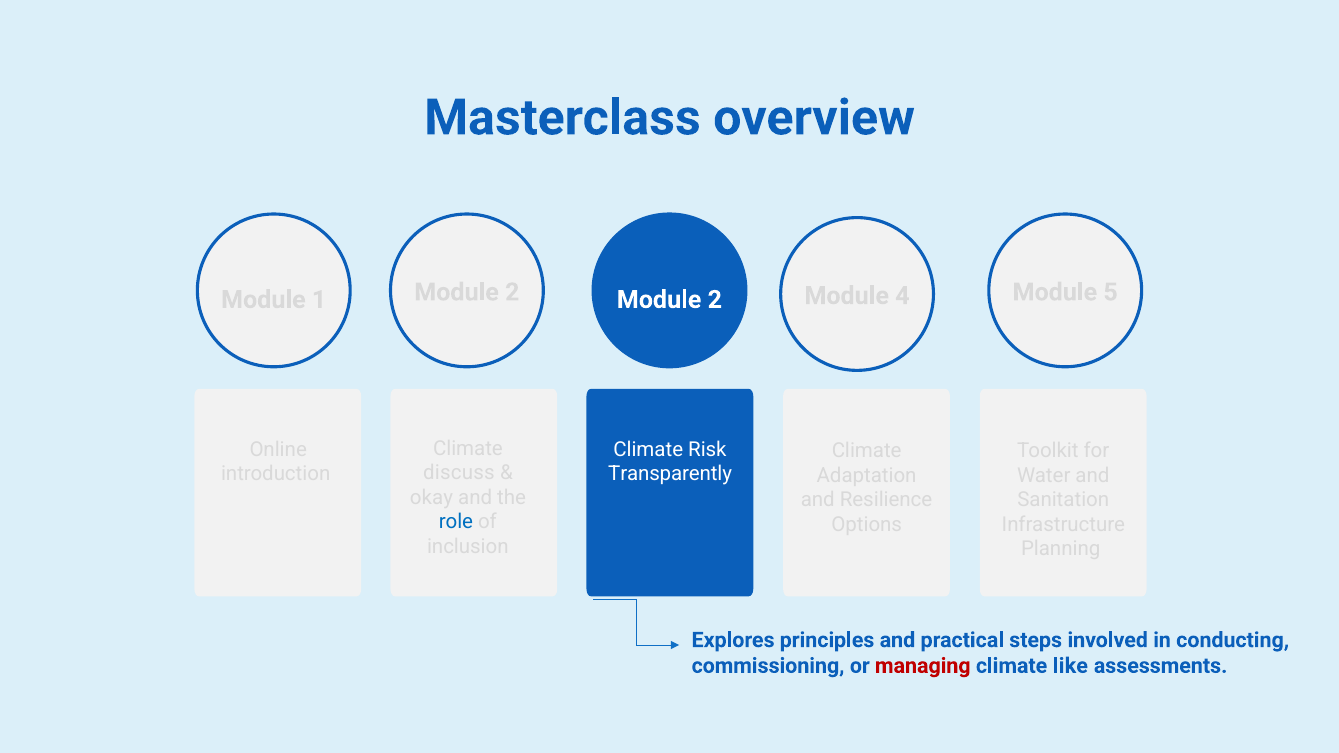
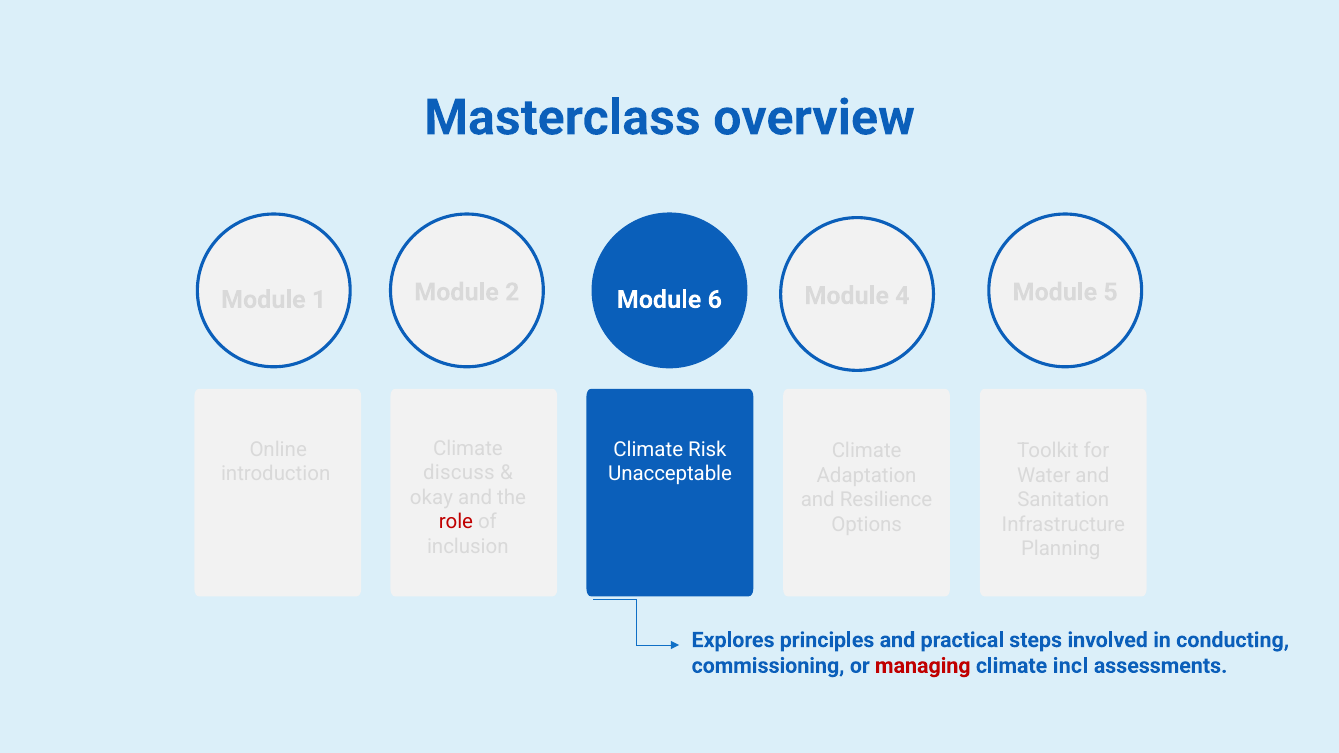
2: 2 -> 6 (715, 300)
Transparently: Transparently -> Unacceptable (670, 474)
role colour: blue -> red (456, 522)
like: like -> incl (1070, 666)
